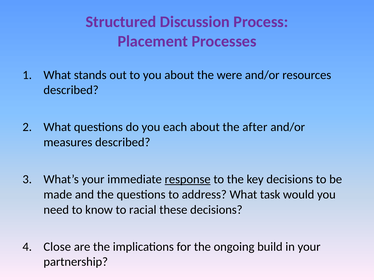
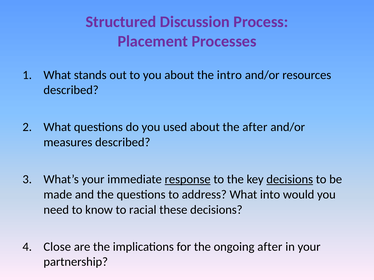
were: were -> intro (229, 75)
each: each -> used (175, 127)
decisions underline: none -> present (290, 180)
task: task -> into (270, 195)
ongoing build: build -> after (270, 247)
